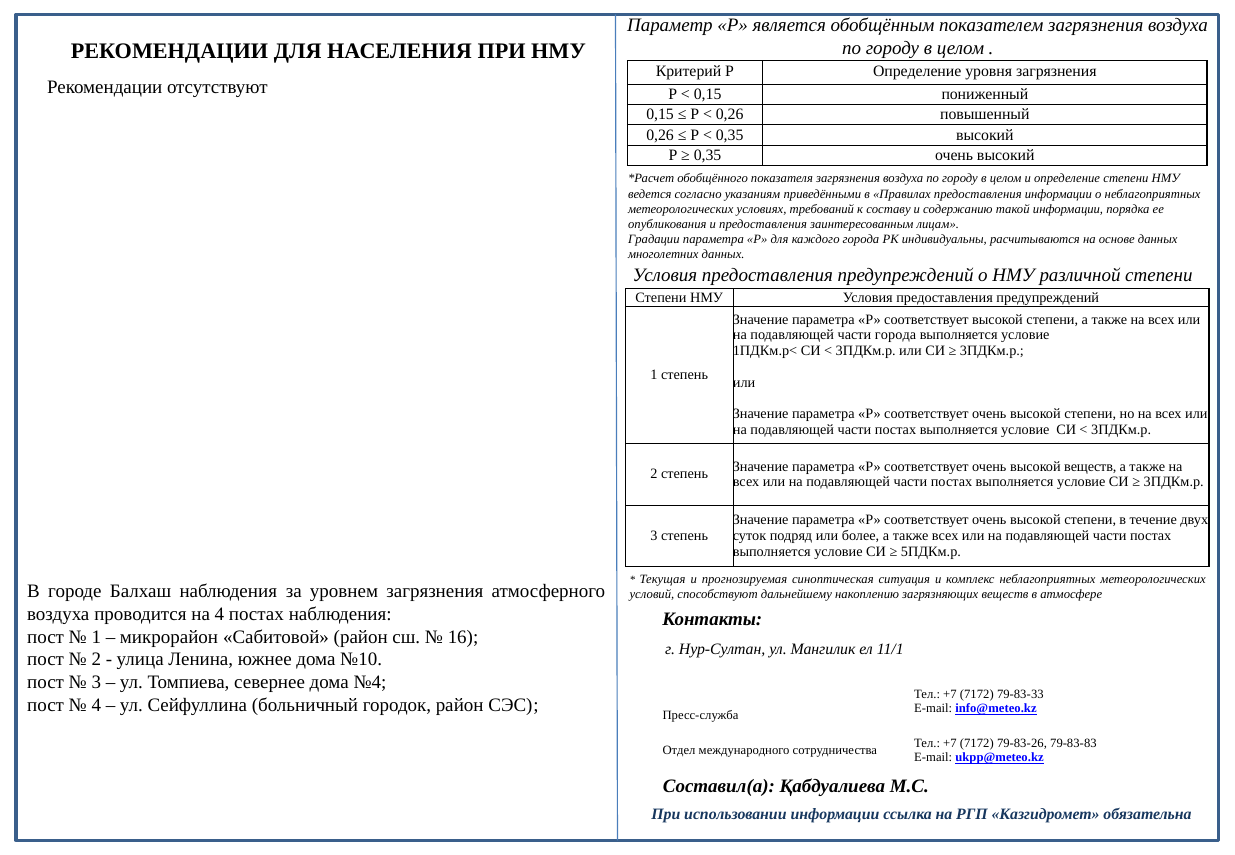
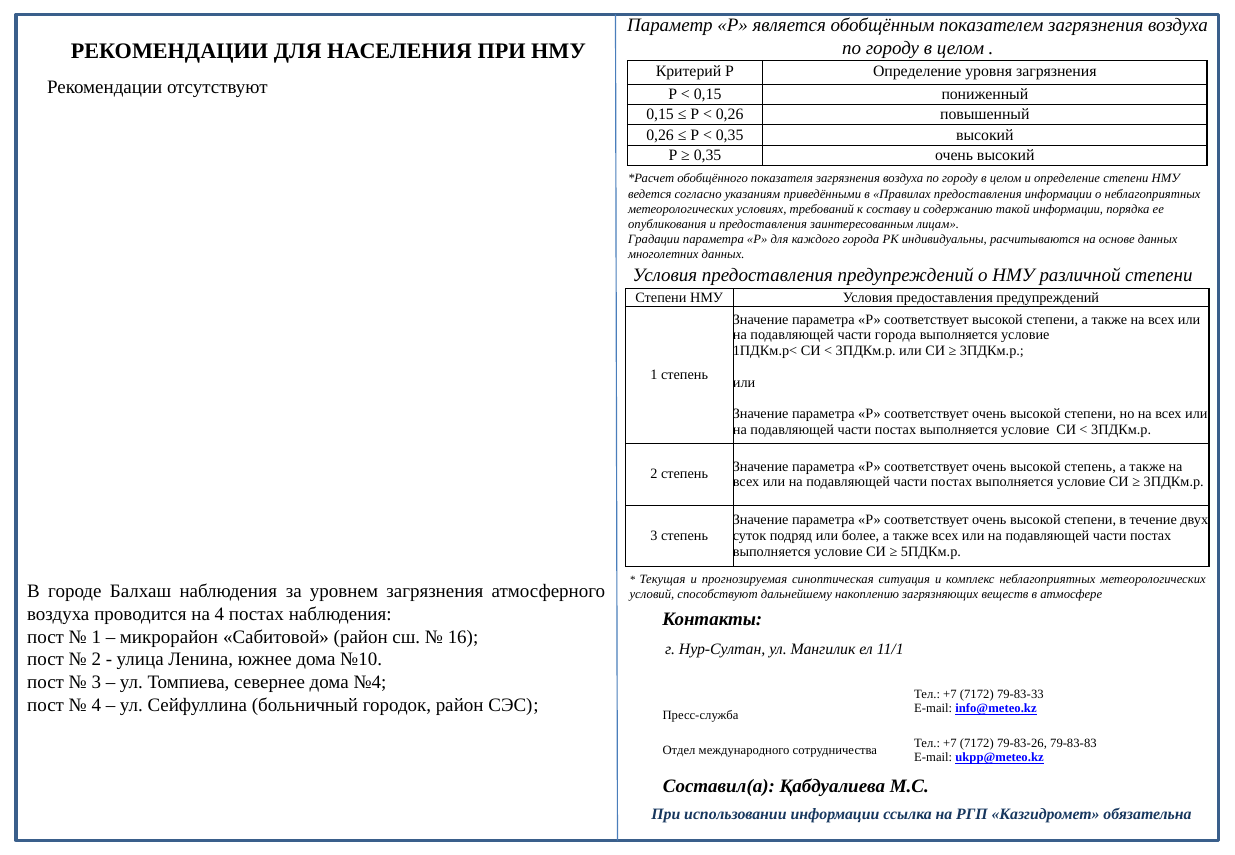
высокой веществ: веществ -> степень (1090, 466)
